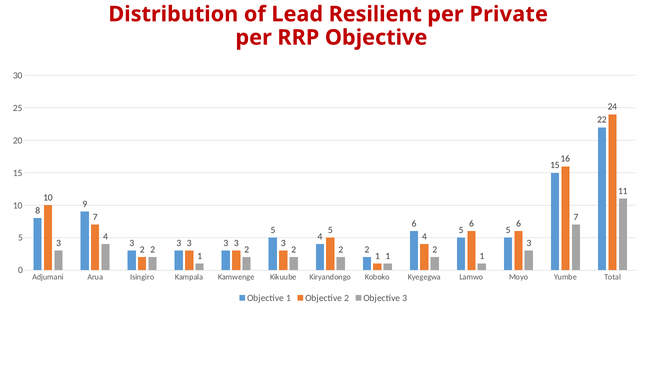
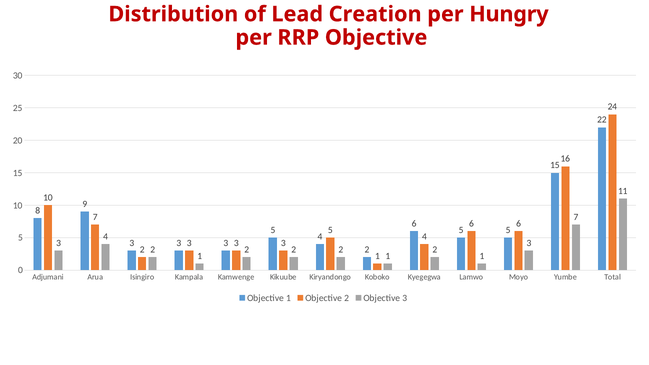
Resilient: Resilient -> Creation (375, 14)
Private: Private -> Hungry (509, 14)
